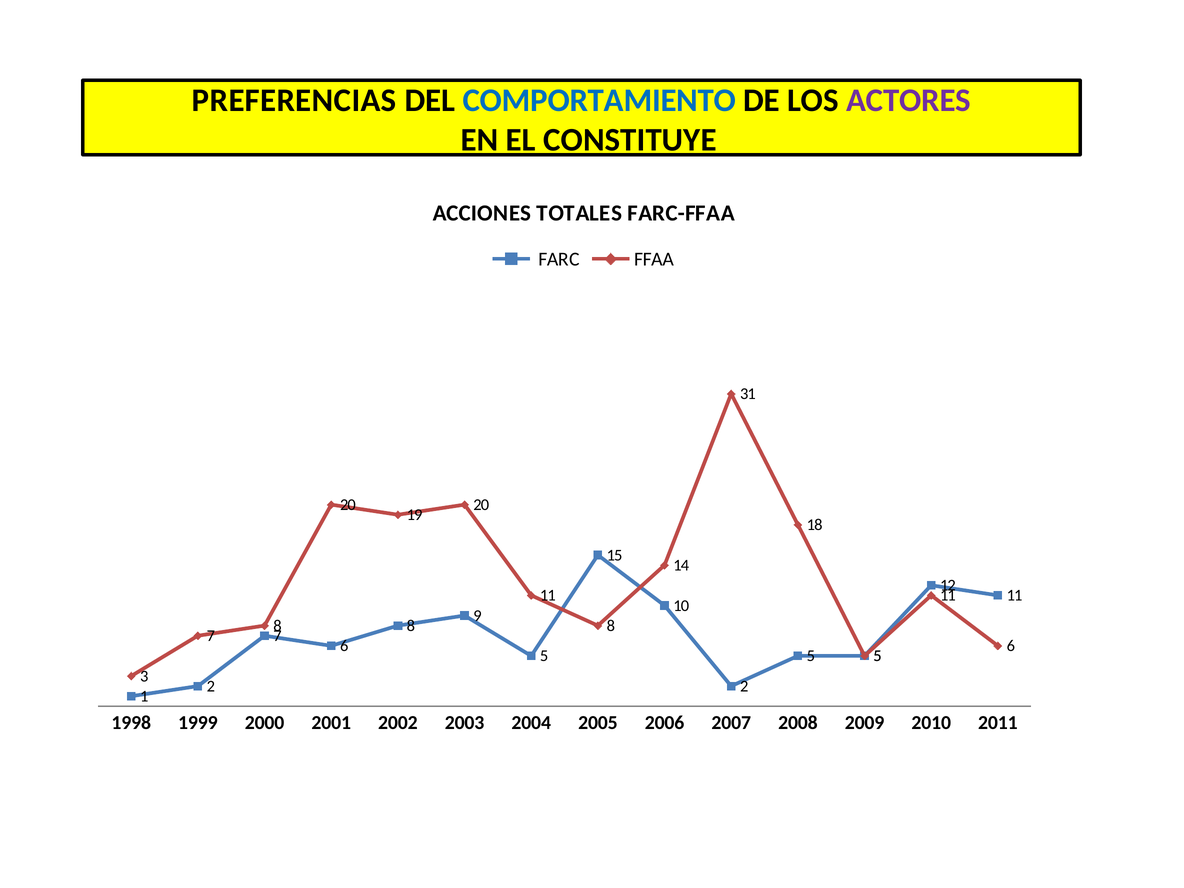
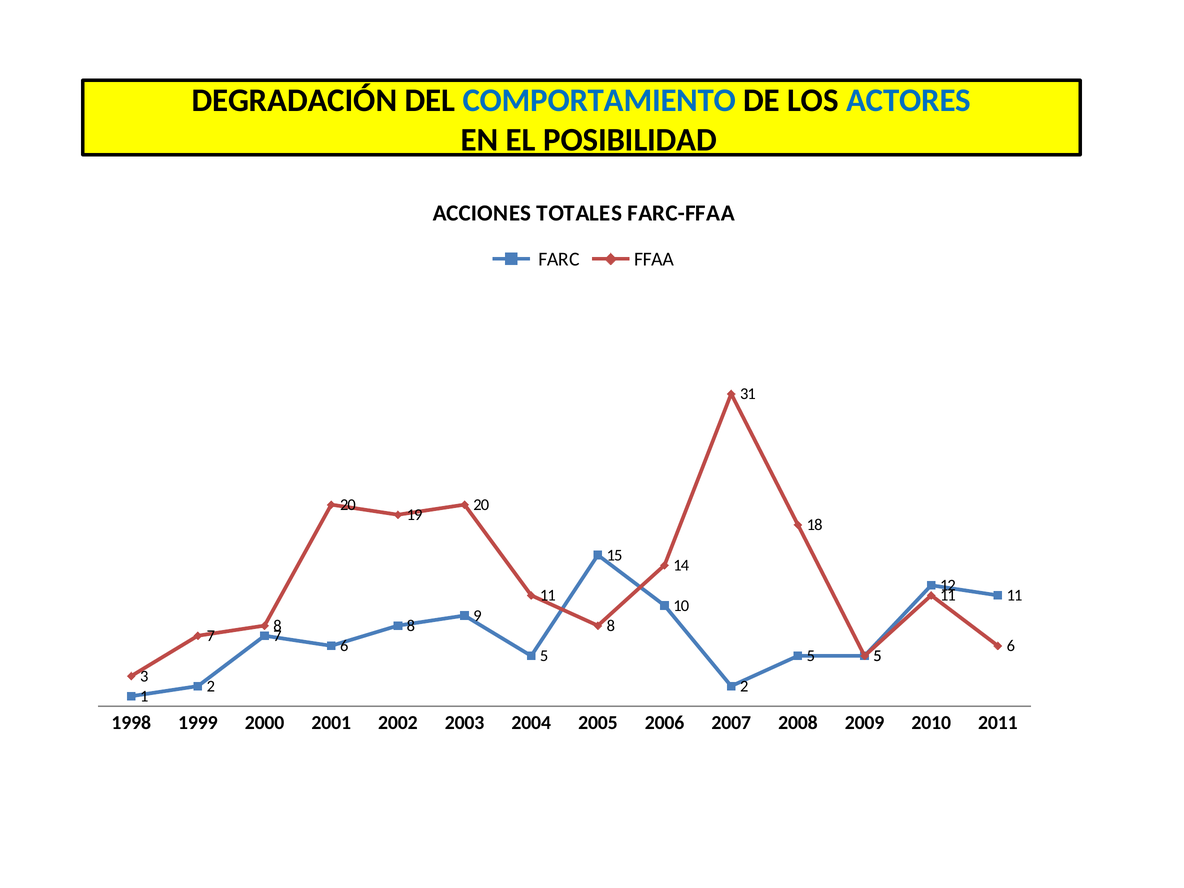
PREFERENCIAS: PREFERENCIAS -> DEGRADACIÓN (294, 100)
ACTORES colour: purple -> blue (909, 100)
CONSTITUYE: CONSTITUYE -> POSIBILIDAD (630, 140)
